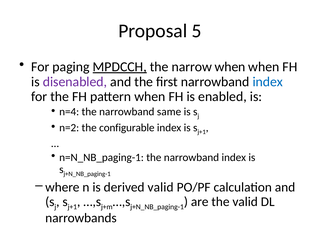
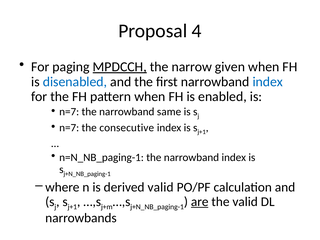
5: 5 -> 4 (197, 31)
narrow when: when -> given (230, 67)
disenabled colour: purple -> blue (75, 82)
n=4: n=4 -> n=7 (69, 112)
n=2: n=2 -> n=7 (69, 128)
configurable: configurable -> consecutive (127, 128)
are underline: none -> present (200, 202)
